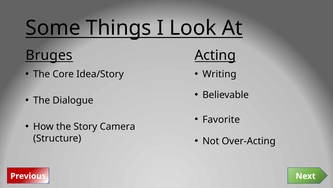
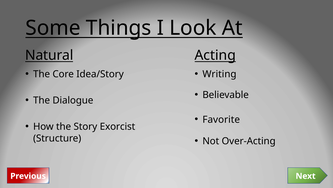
Bruges: Bruges -> Natural (49, 55)
Camera: Camera -> Exorcist (117, 126)
